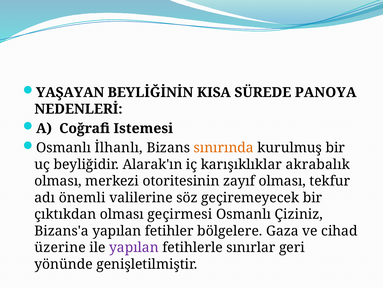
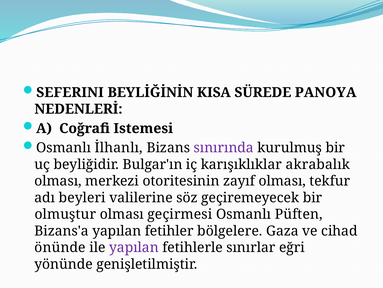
YAŞAYAN: YAŞAYAN -> SEFERINI (70, 92)
sınırında colour: orange -> purple (224, 147)
Alarak'ın: Alarak'ın -> Bulgar'ın (153, 164)
önemli: önemli -> beyleri (82, 197)
çıktıkdan: çıktıkdan -> olmuştur (65, 214)
Çiziniz: Çiziniz -> Püften (299, 214)
üzerine: üzerine -> önünde (60, 247)
geri: geri -> eğri (292, 247)
